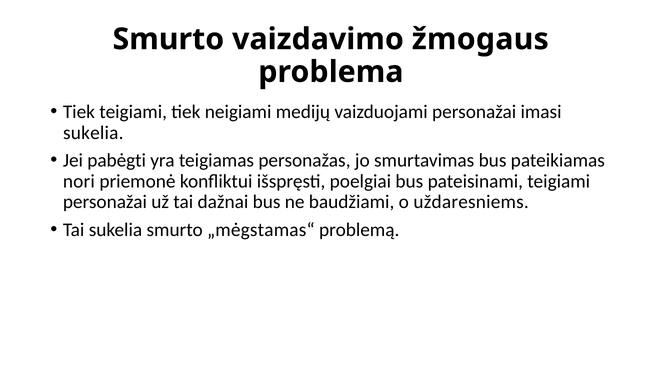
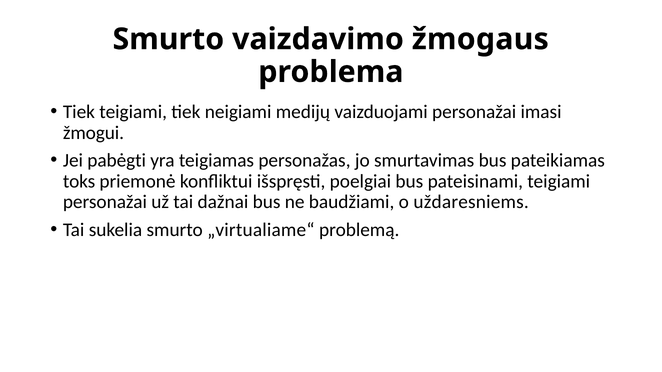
sukelia: sukelia -> žmogui (93, 133)
nori: nori -> toks (79, 181)
„mėgstamas“: „mėgstamas“ -> „virtualiame“ (261, 230)
